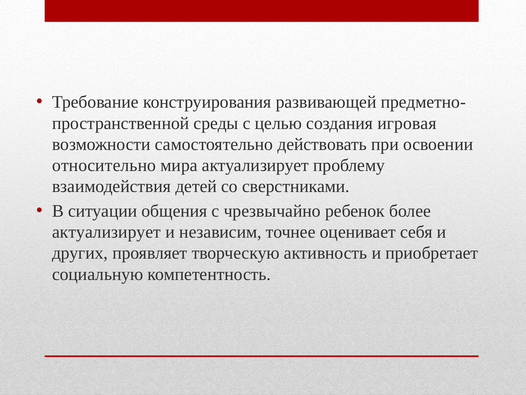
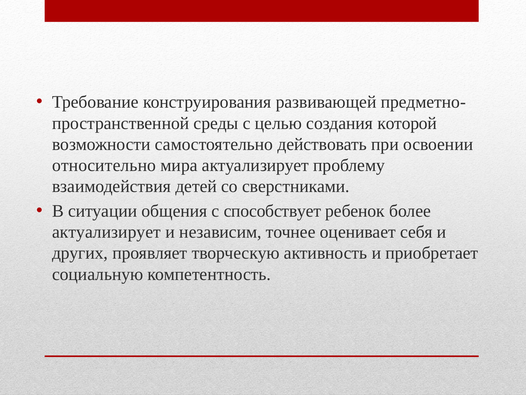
игровая: игровая -> которой (407, 123)
чрезвычайно: чрезвычайно -> способствует (272, 211)
